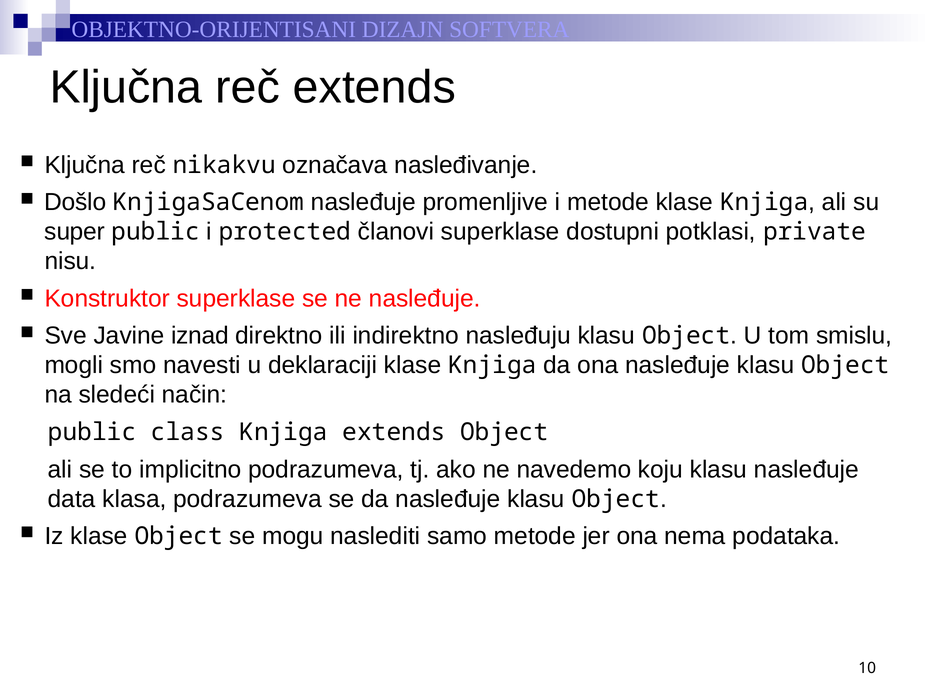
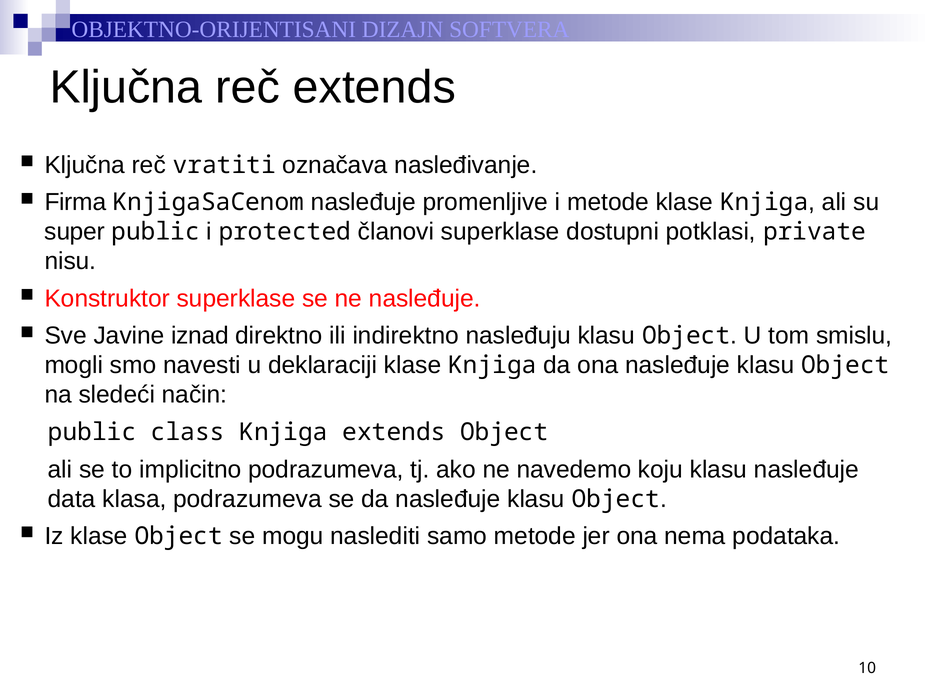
nikakvu: nikakvu -> vratiti (224, 165)
Došlo: Došlo -> Firma (75, 202)
